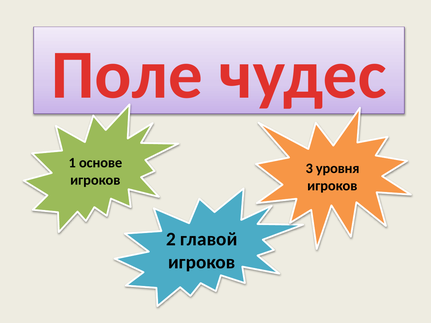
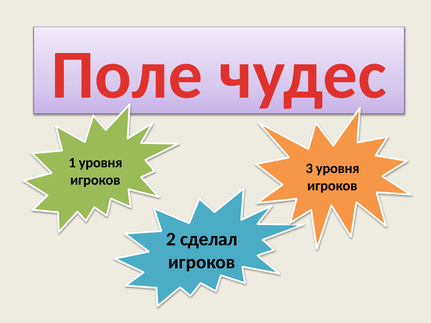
1 основе: основе -> уровня (101, 163)
главой: главой -> сделал (209, 239)
